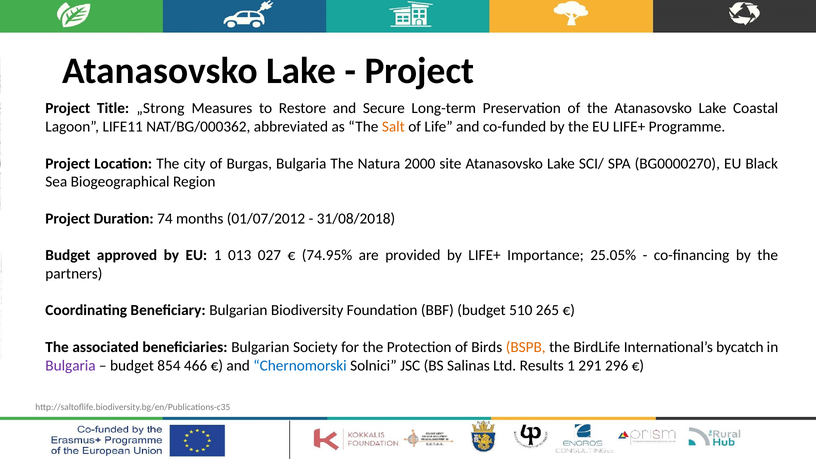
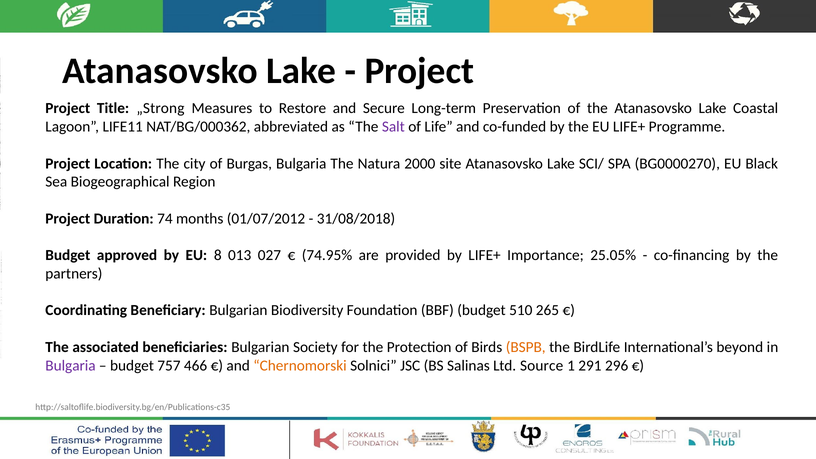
Salt colour: orange -> purple (393, 127)
EU 1: 1 -> 8 (218, 255)
bycatch: bycatch -> beyond (740, 347)
854: 854 -> 757 (169, 365)
Chernomorski colour: blue -> orange (300, 365)
Results: Results -> Source (542, 365)
